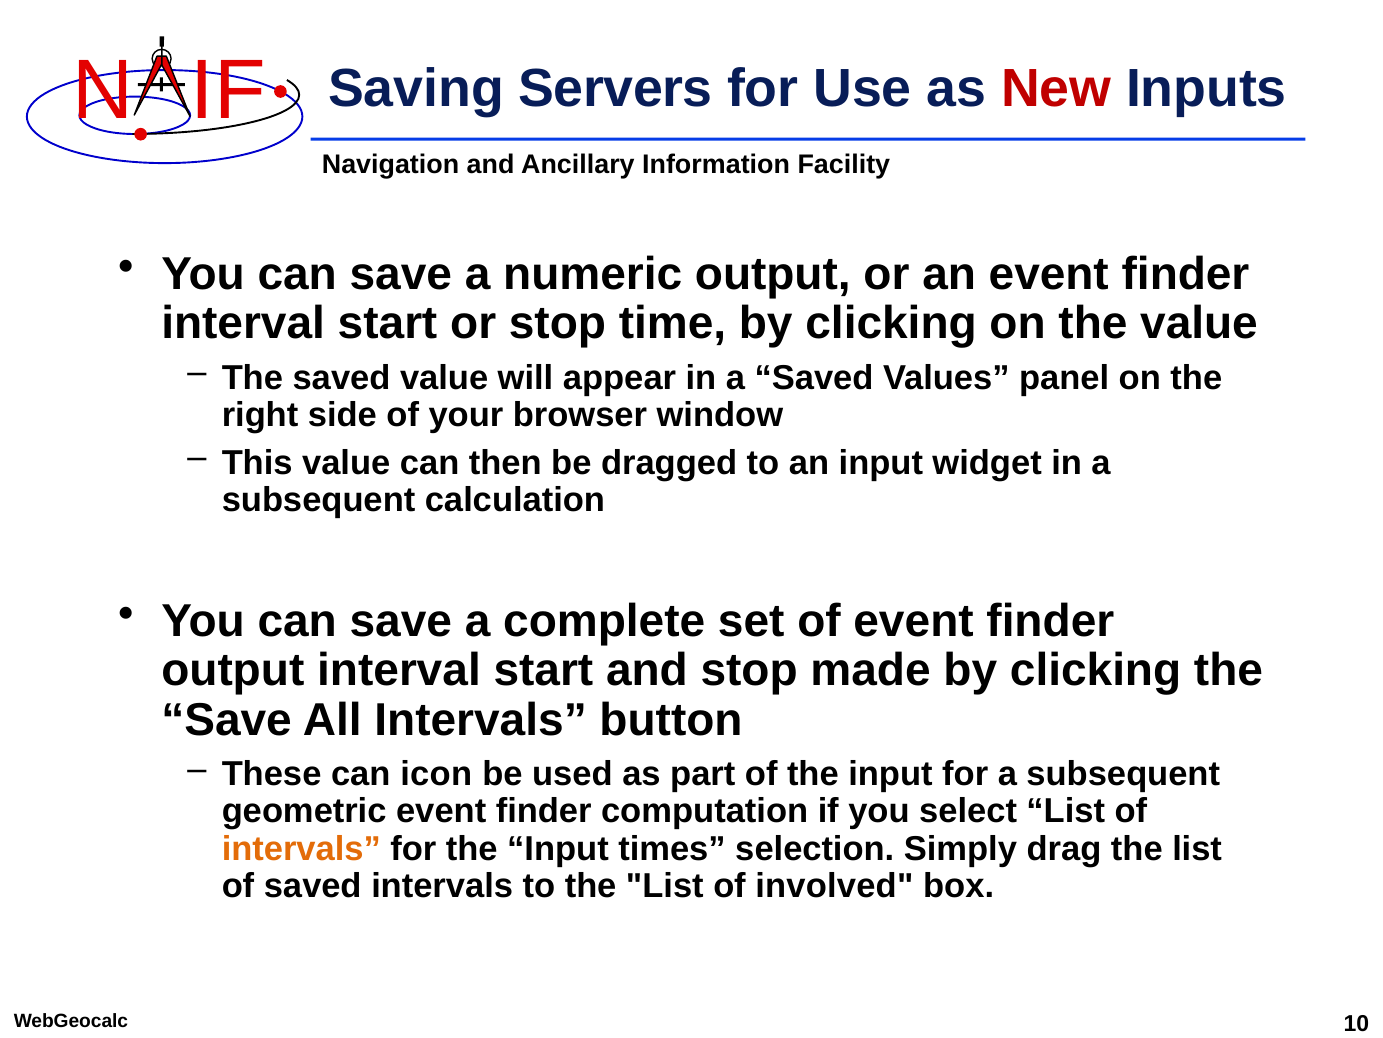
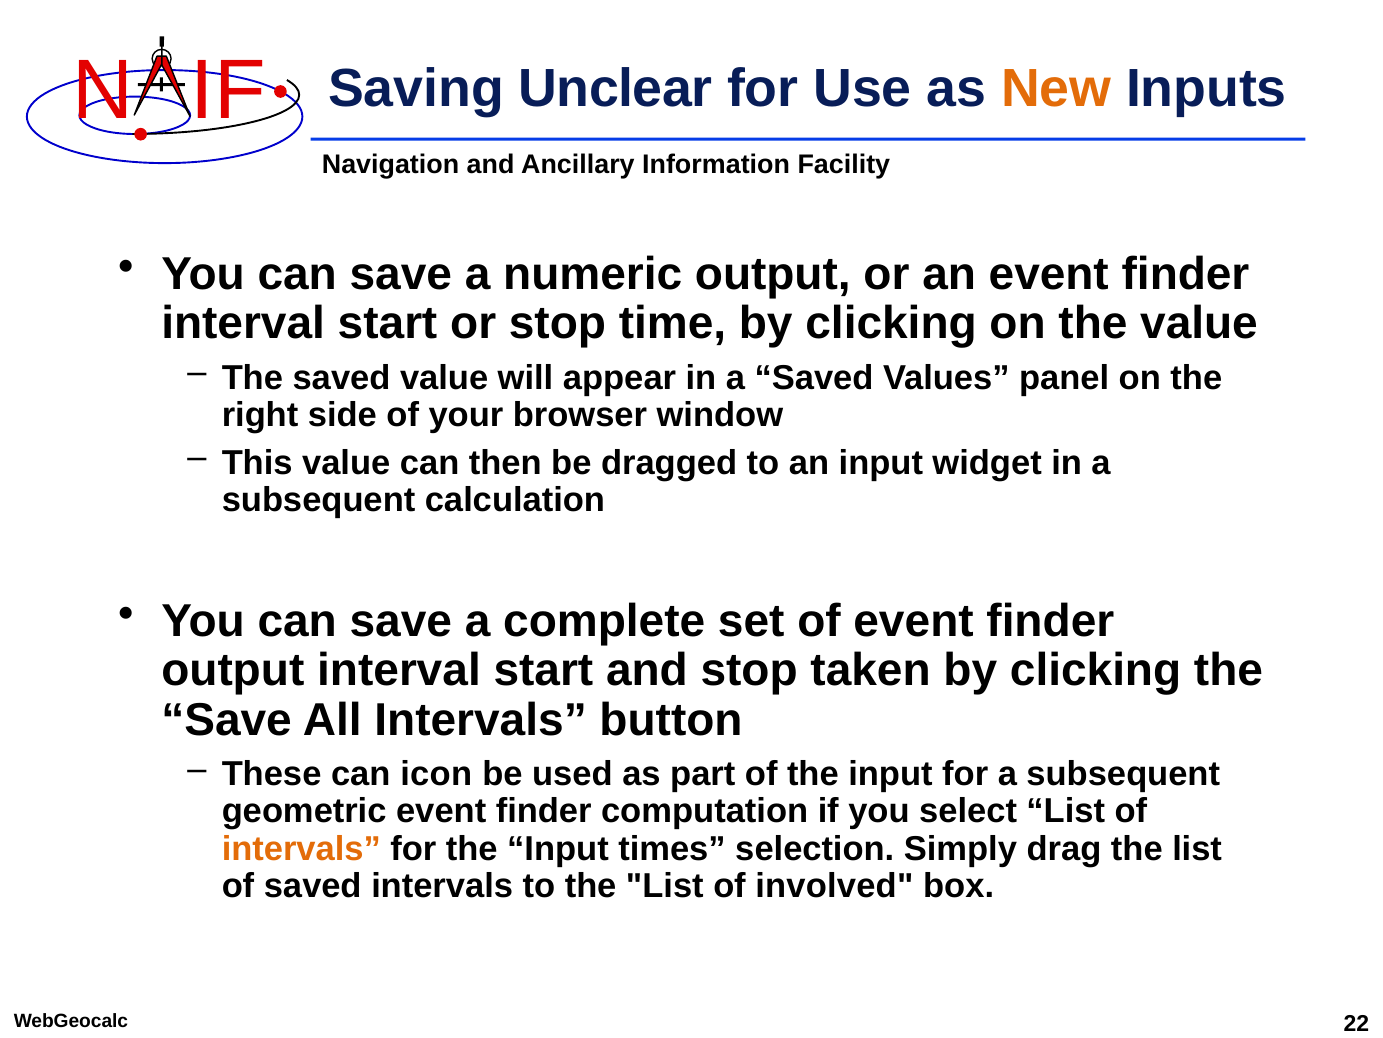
Servers: Servers -> Unclear (616, 89)
New colour: red -> orange (1056, 89)
made: made -> taken (871, 670)
10: 10 -> 22 (1356, 1024)
